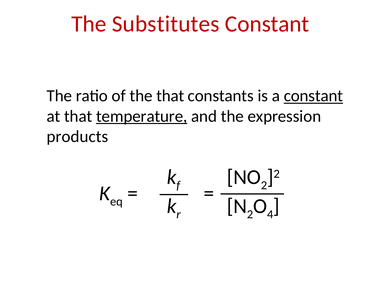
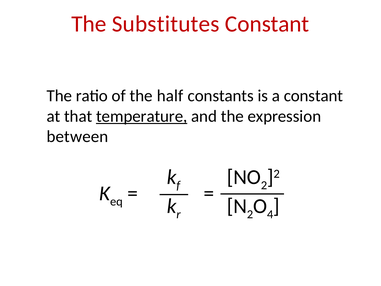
the that: that -> half (170, 96)
constant underline: present -> none (313, 96)
products: products -> between (77, 136)
